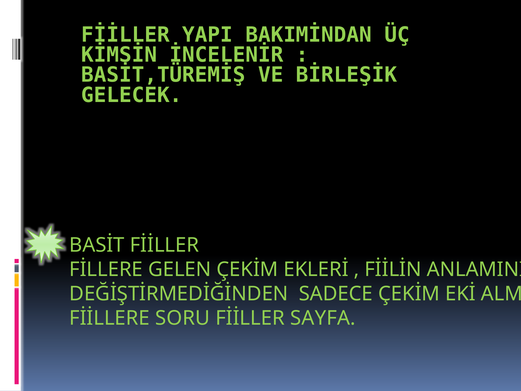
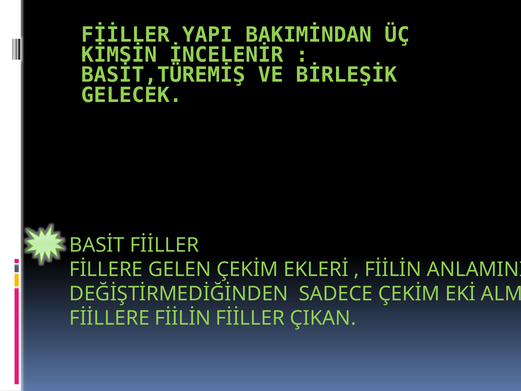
FİİLLERE SORU: SORU -> FİİLİN (183, 318)
SAYFA: SAYFA -> ÇIKAN (323, 318)
